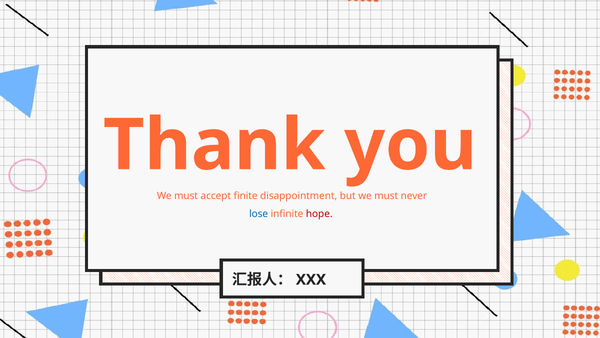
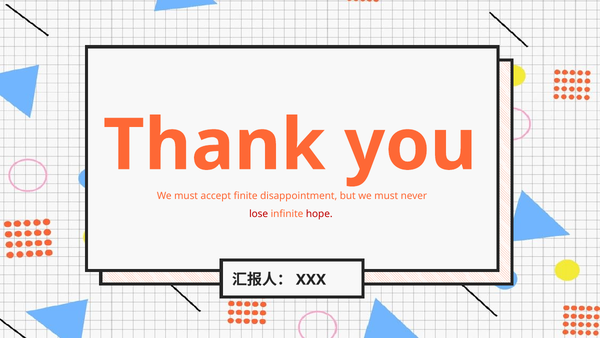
lose colour: blue -> red (259, 213)
